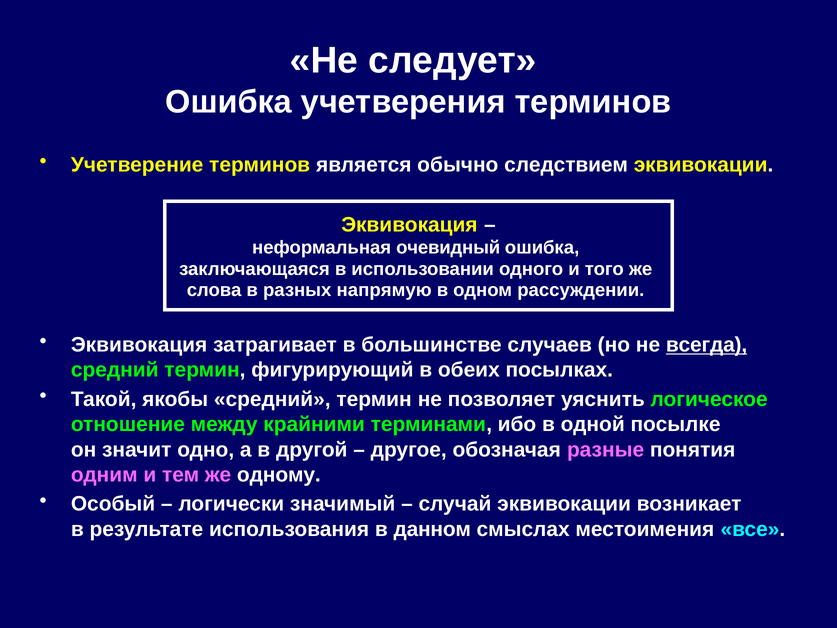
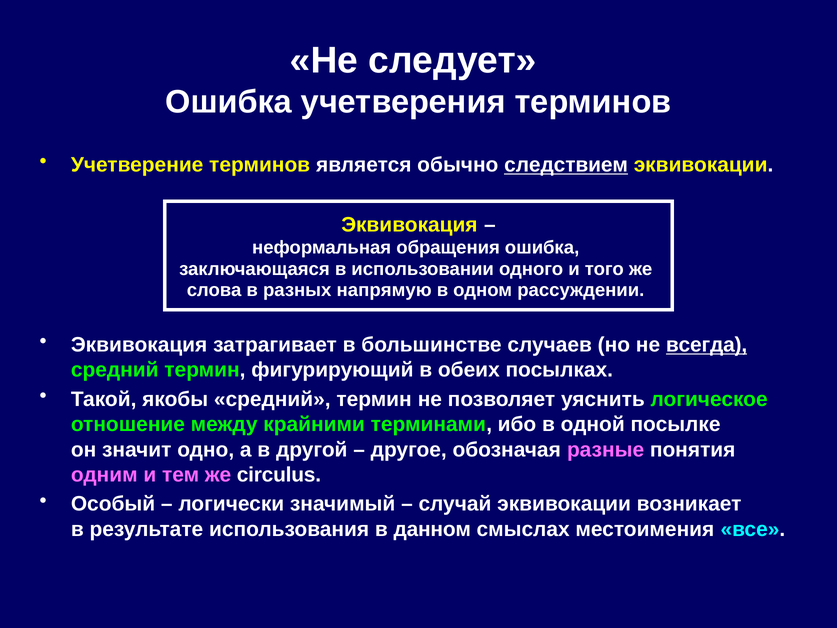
следствием underline: none -> present (566, 165)
очевидный: очевидный -> обращения (448, 248)
одному: одному -> circulus (279, 475)
